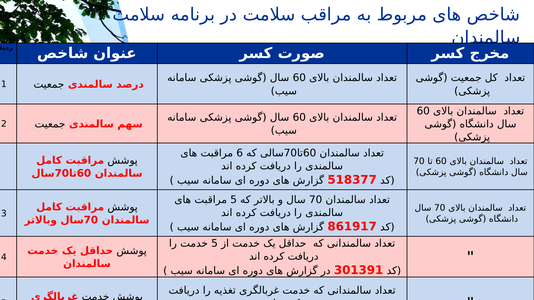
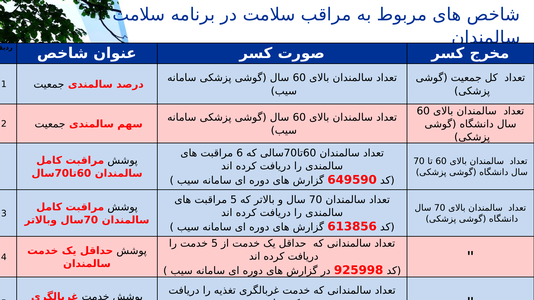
518377: 518377 -> 649590 (352, 180)
861917: 861917 -> 613856 (352, 227)
301391: 301391 -> 925998 (359, 271)
